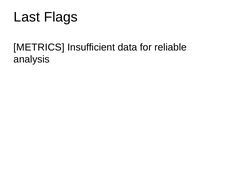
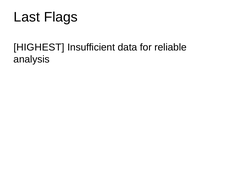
METRICS: METRICS -> HIGHEST (39, 47)
